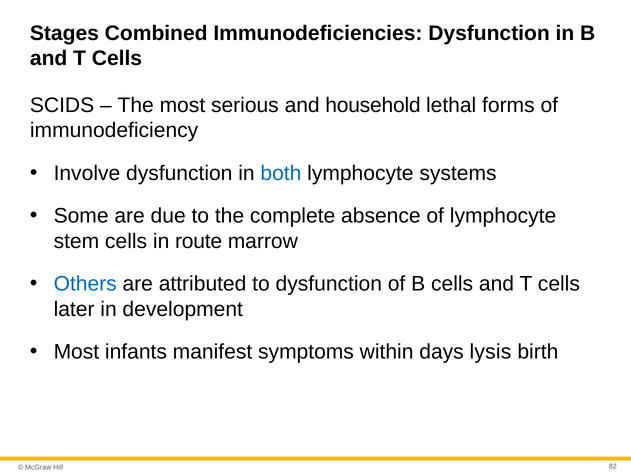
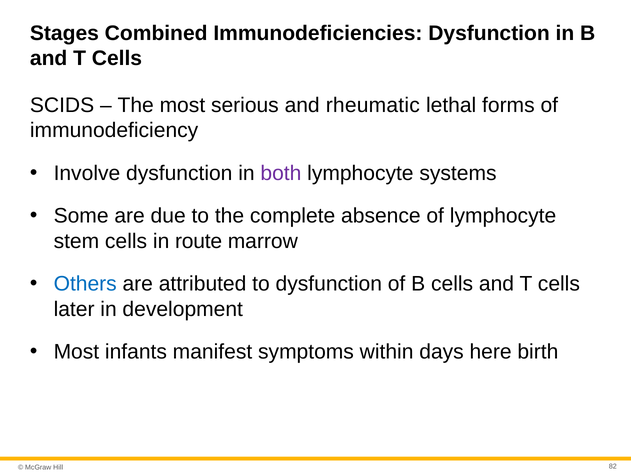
household: household -> rheumatic (373, 105)
both colour: blue -> purple (281, 173)
lysis: lysis -> here (491, 352)
